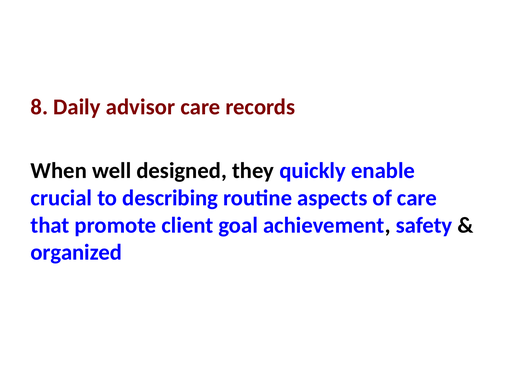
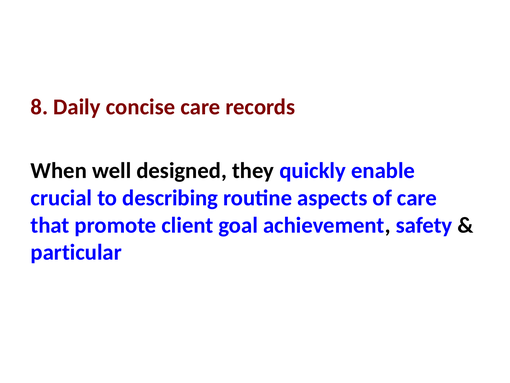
advisor: advisor -> concise (141, 107)
organized: organized -> particular (76, 252)
